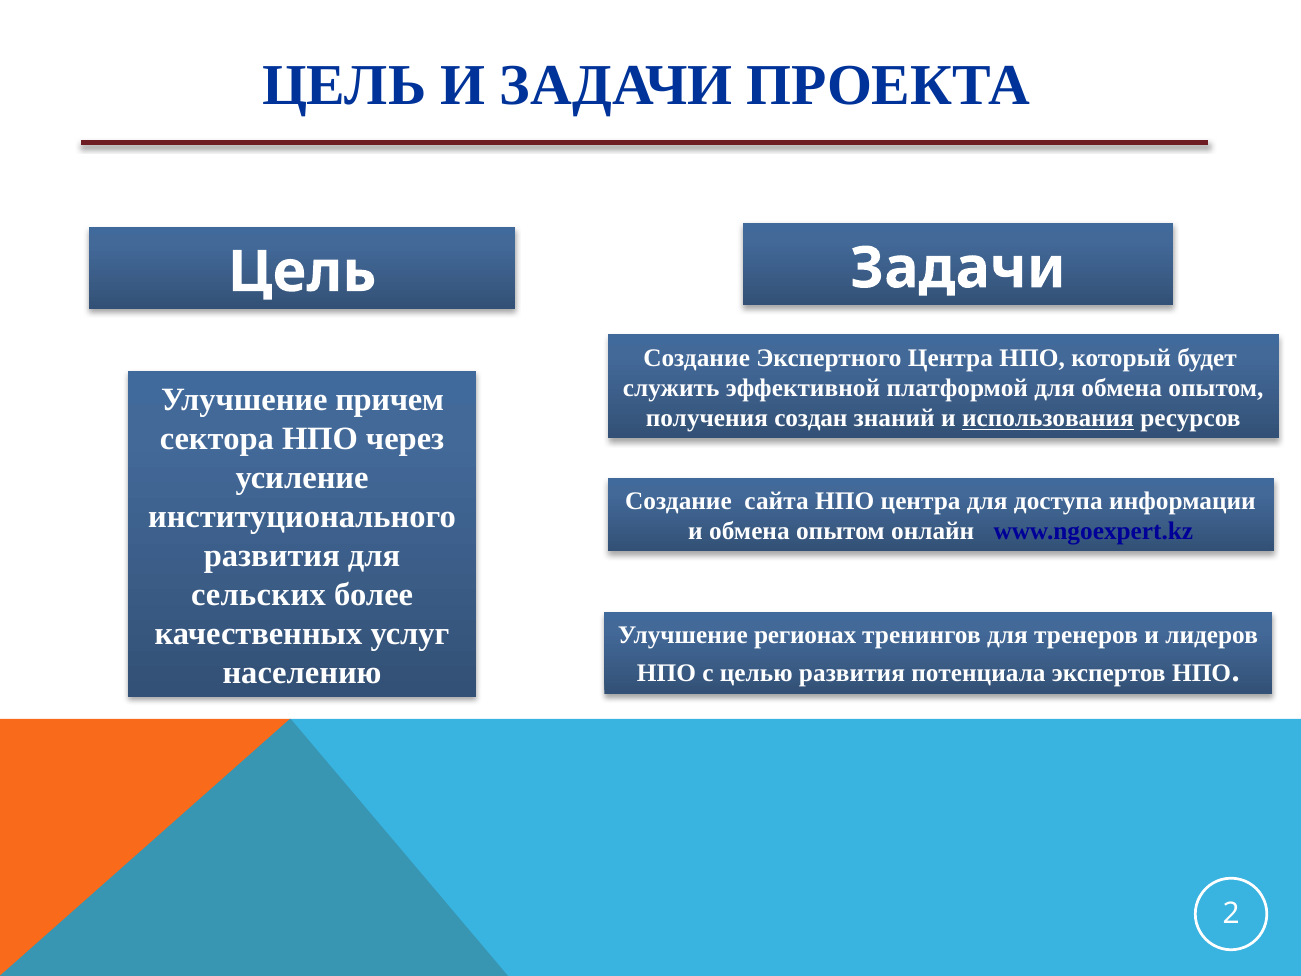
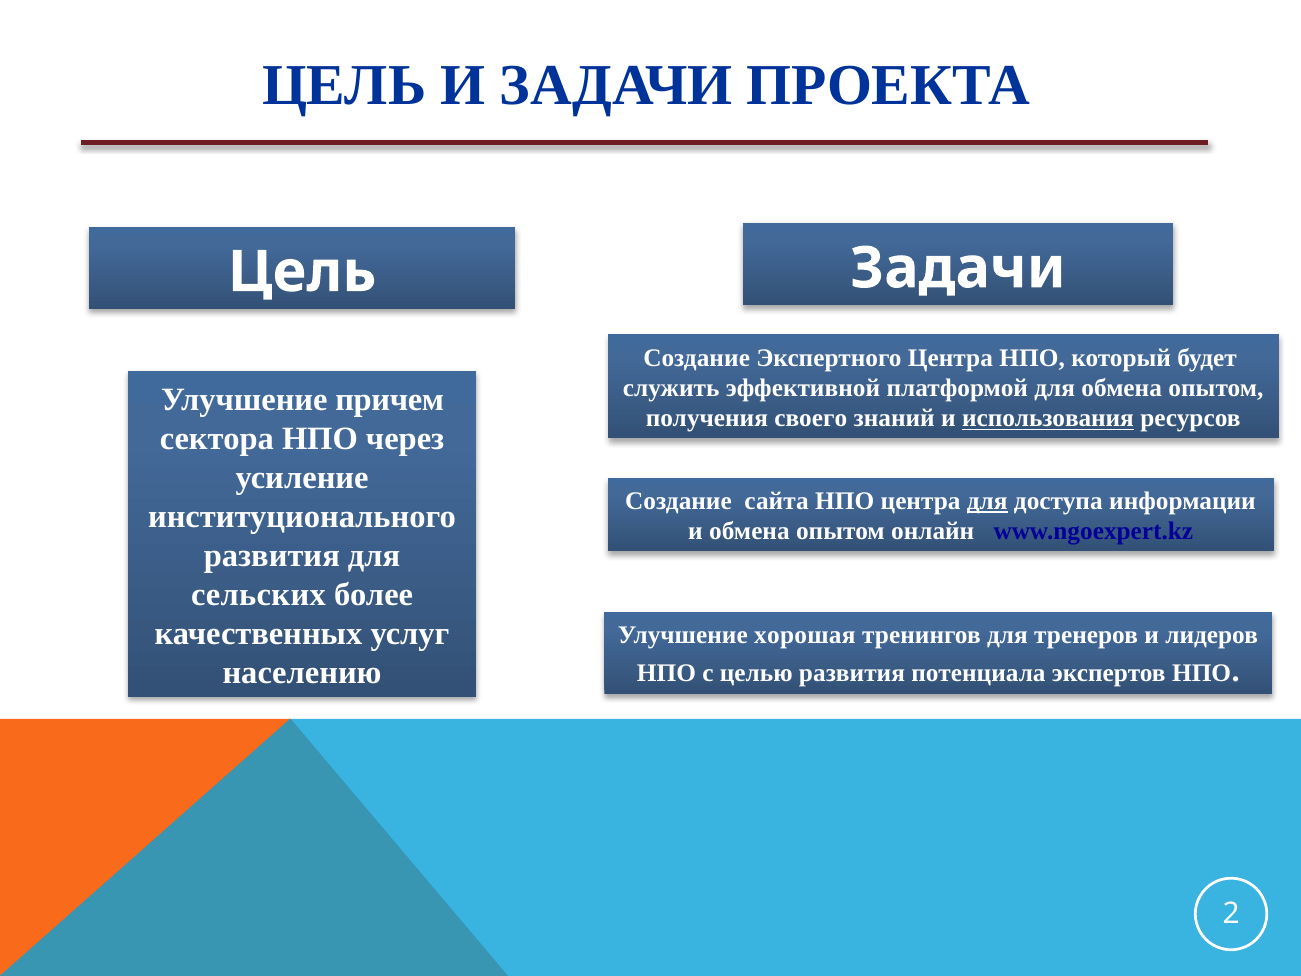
создан: создан -> своего (811, 418)
для underline: none -> present (987, 501)
регионах: регионах -> хорошая (805, 635)
